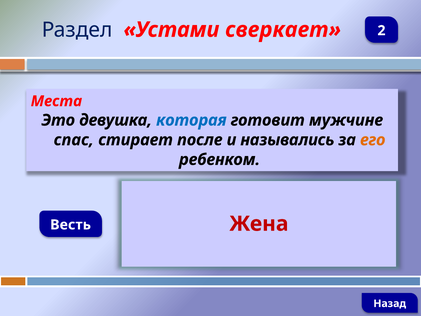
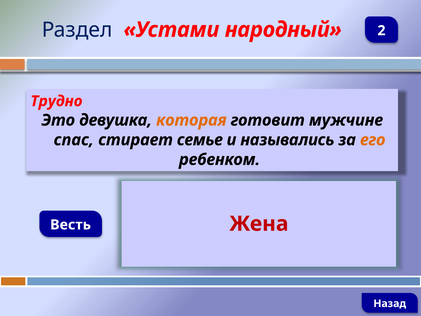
сверкает: сверкает -> народный (283, 30)
Места: Места -> Трудно (56, 101)
которая colour: blue -> orange (191, 120)
после: после -> семье (200, 140)
